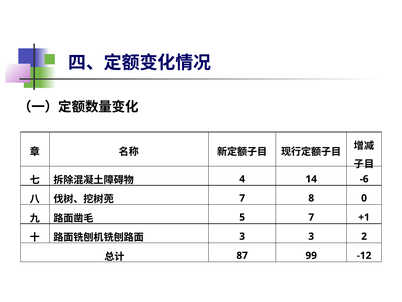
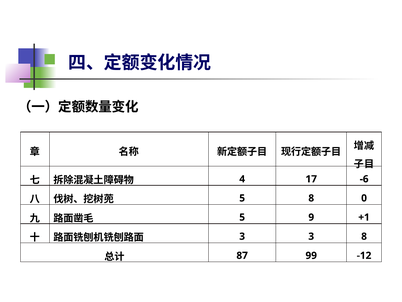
14: 14 -> 17 (311, 179)
7: 7 -> 5 (242, 198)
5 7: 7 -> 9 (311, 217)
3 2: 2 -> 8 (364, 236)
